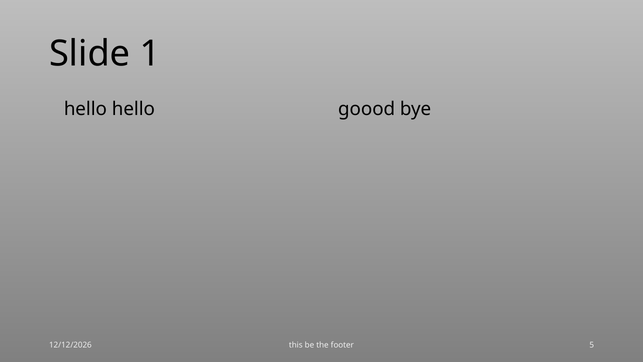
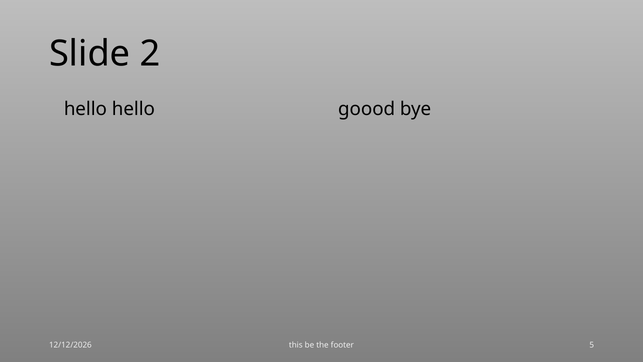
1: 1 -> 2 (150, 54)
